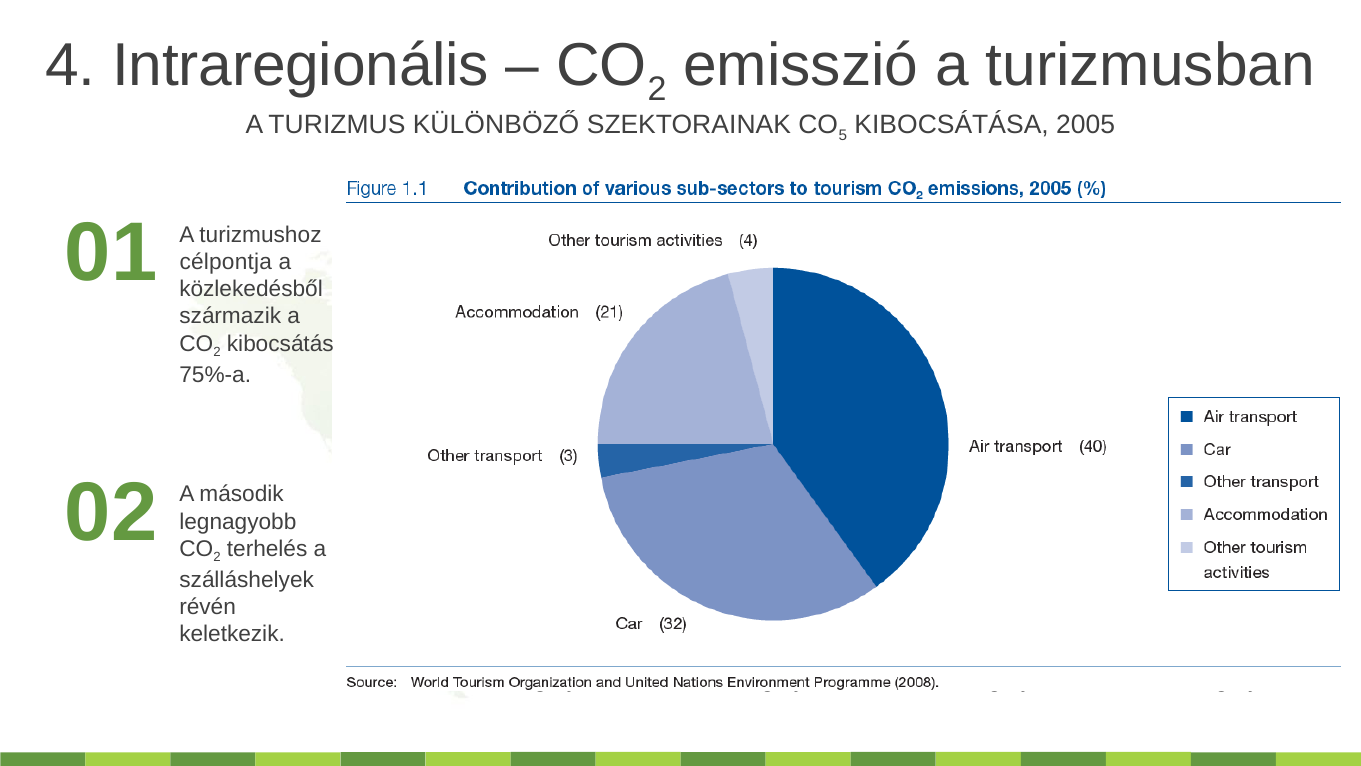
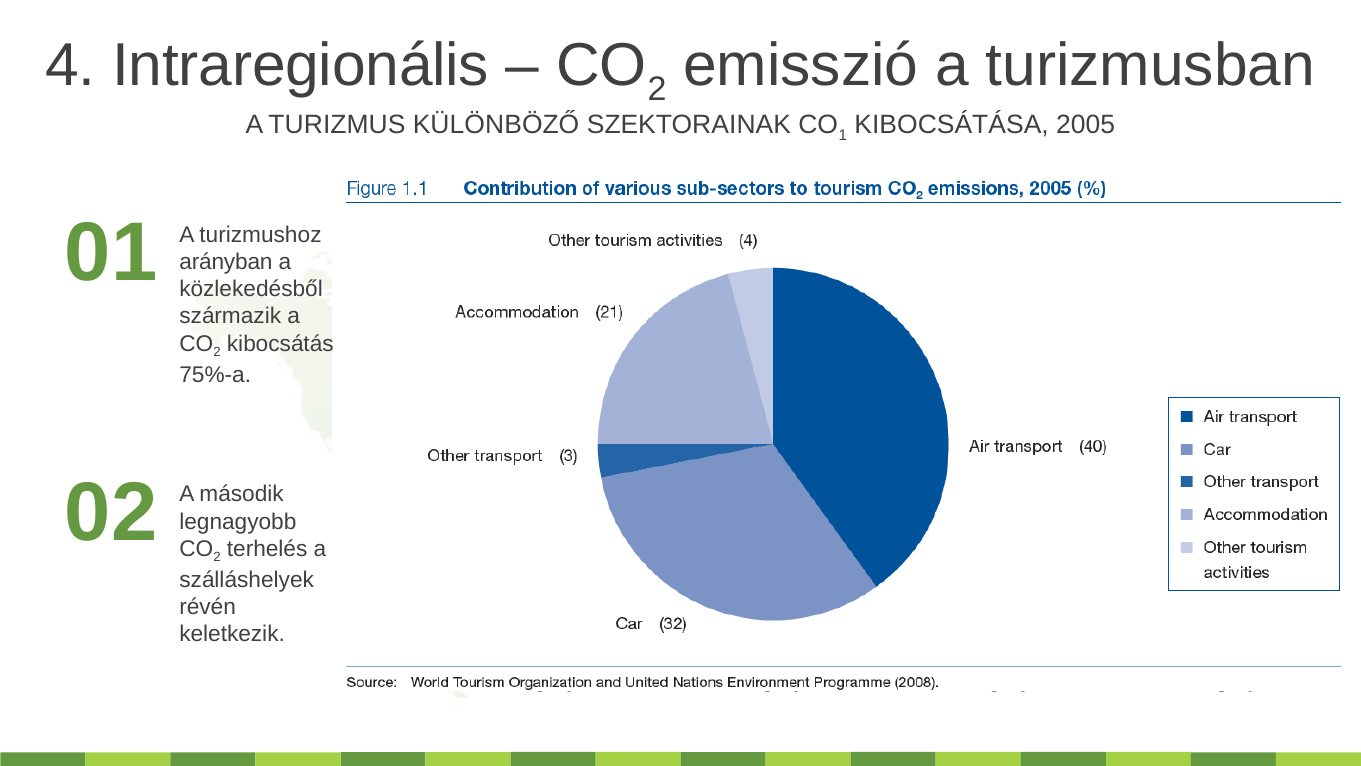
5: 5 -> 1 (843, 135)
célpontja: célpontja -> arányban (226, 262)
